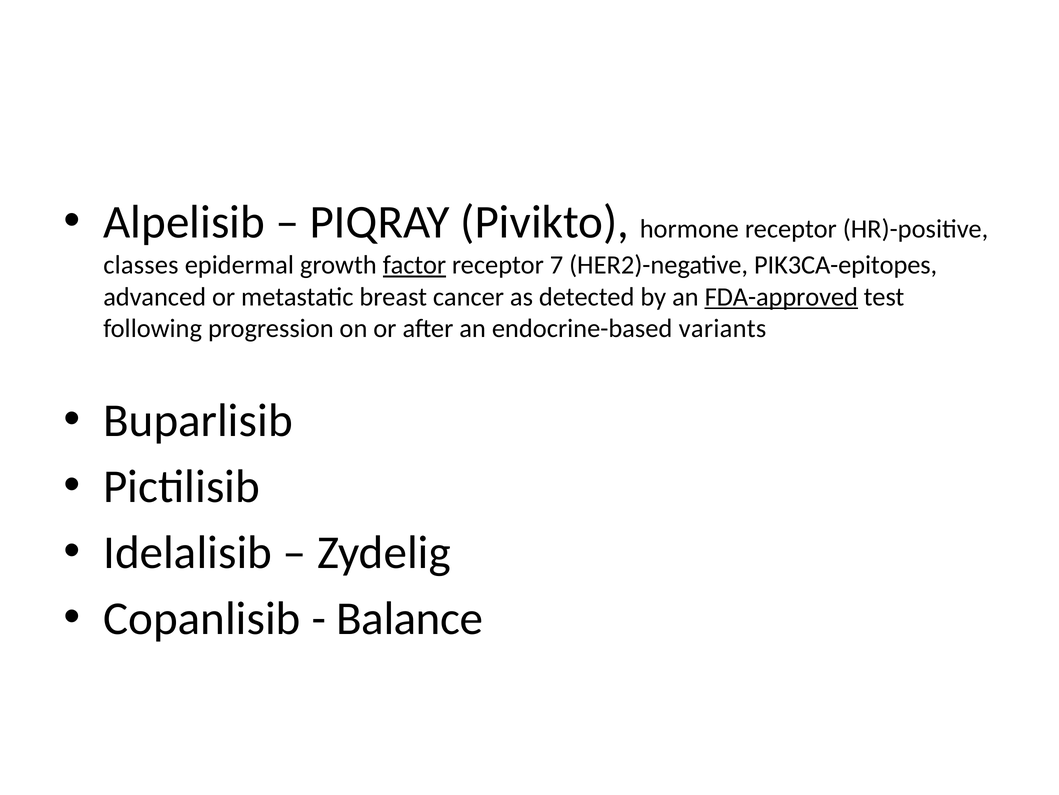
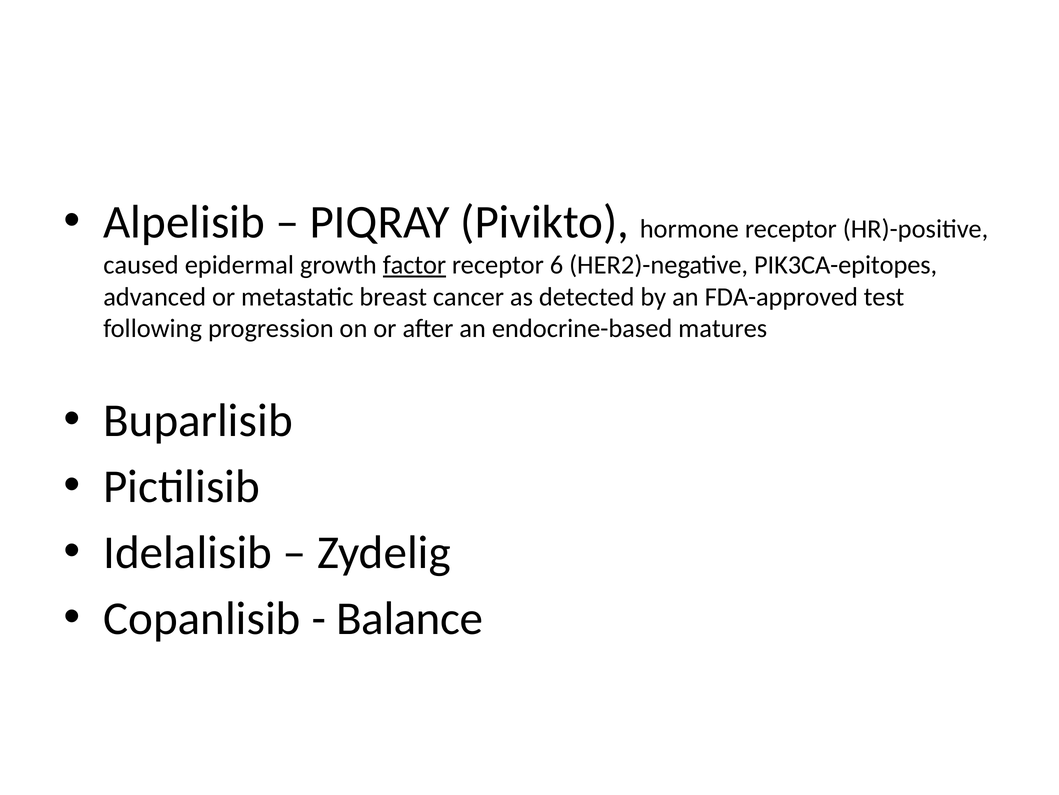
classes: classes -> caused (141, 265)
7: 7 -> 6 (556, 265)
FDA-approved underline: present -> none (781, 297)
variants: variants -> matures (723, 328)
